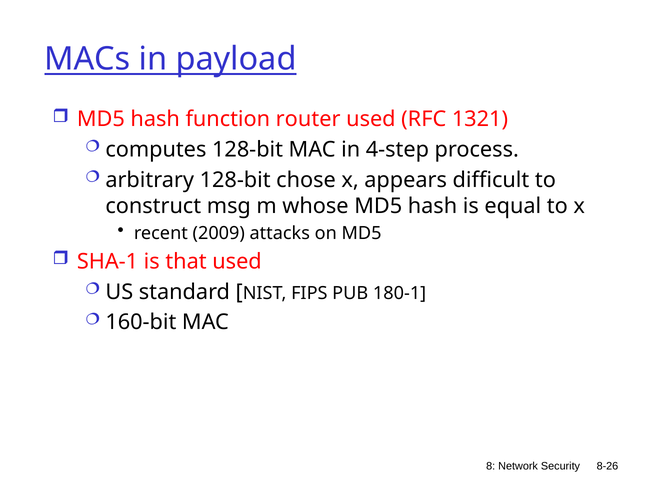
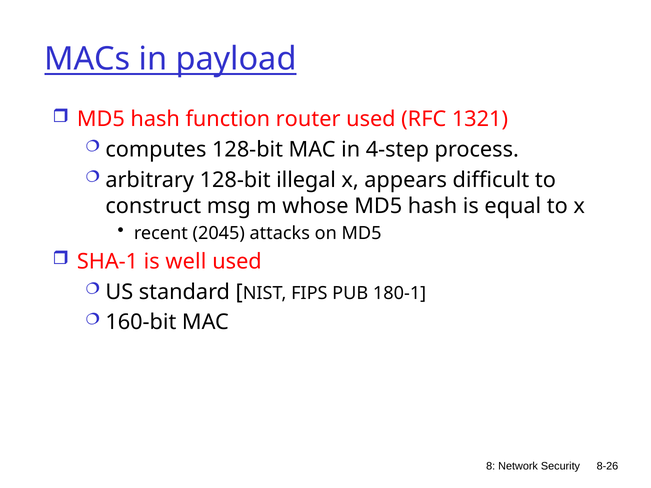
chose: chose -> illegal (306, 180)
2009: 2009 -> 2045 (219, 233)
that: that -> well (186, 262)
